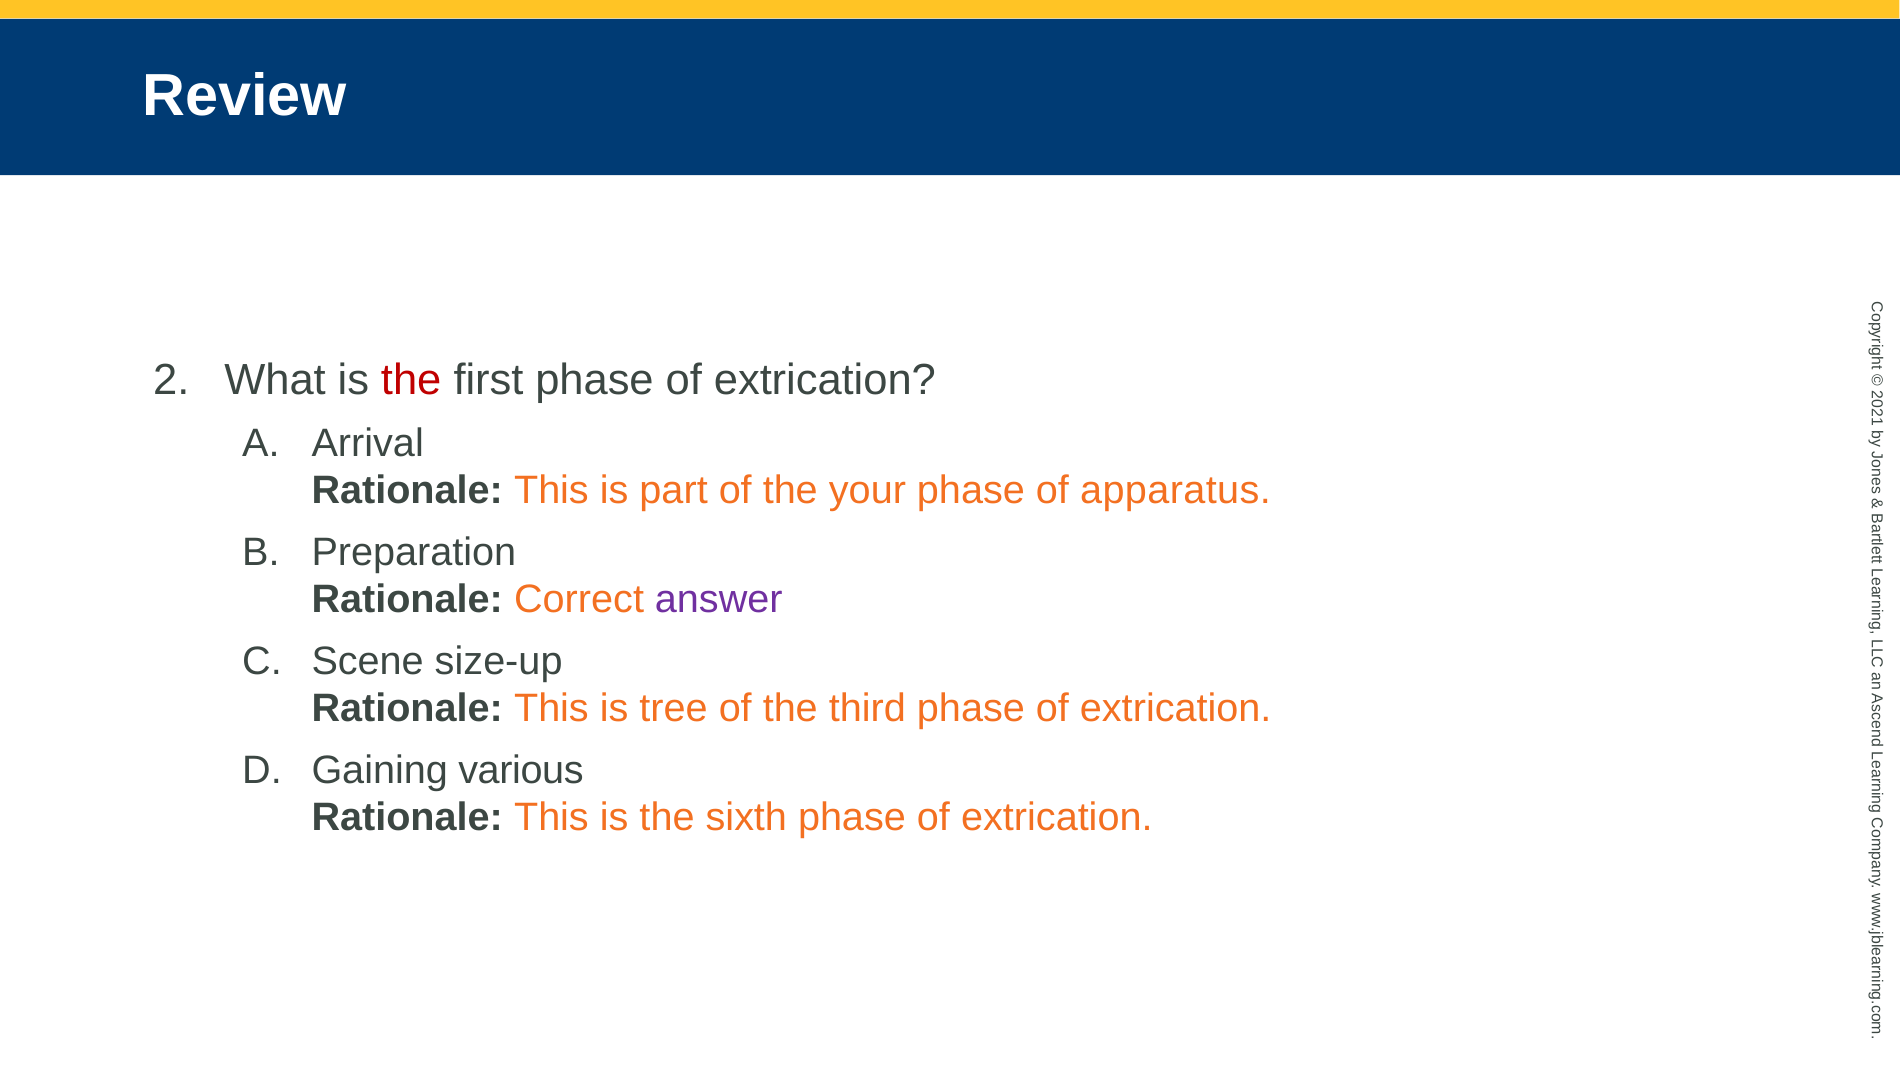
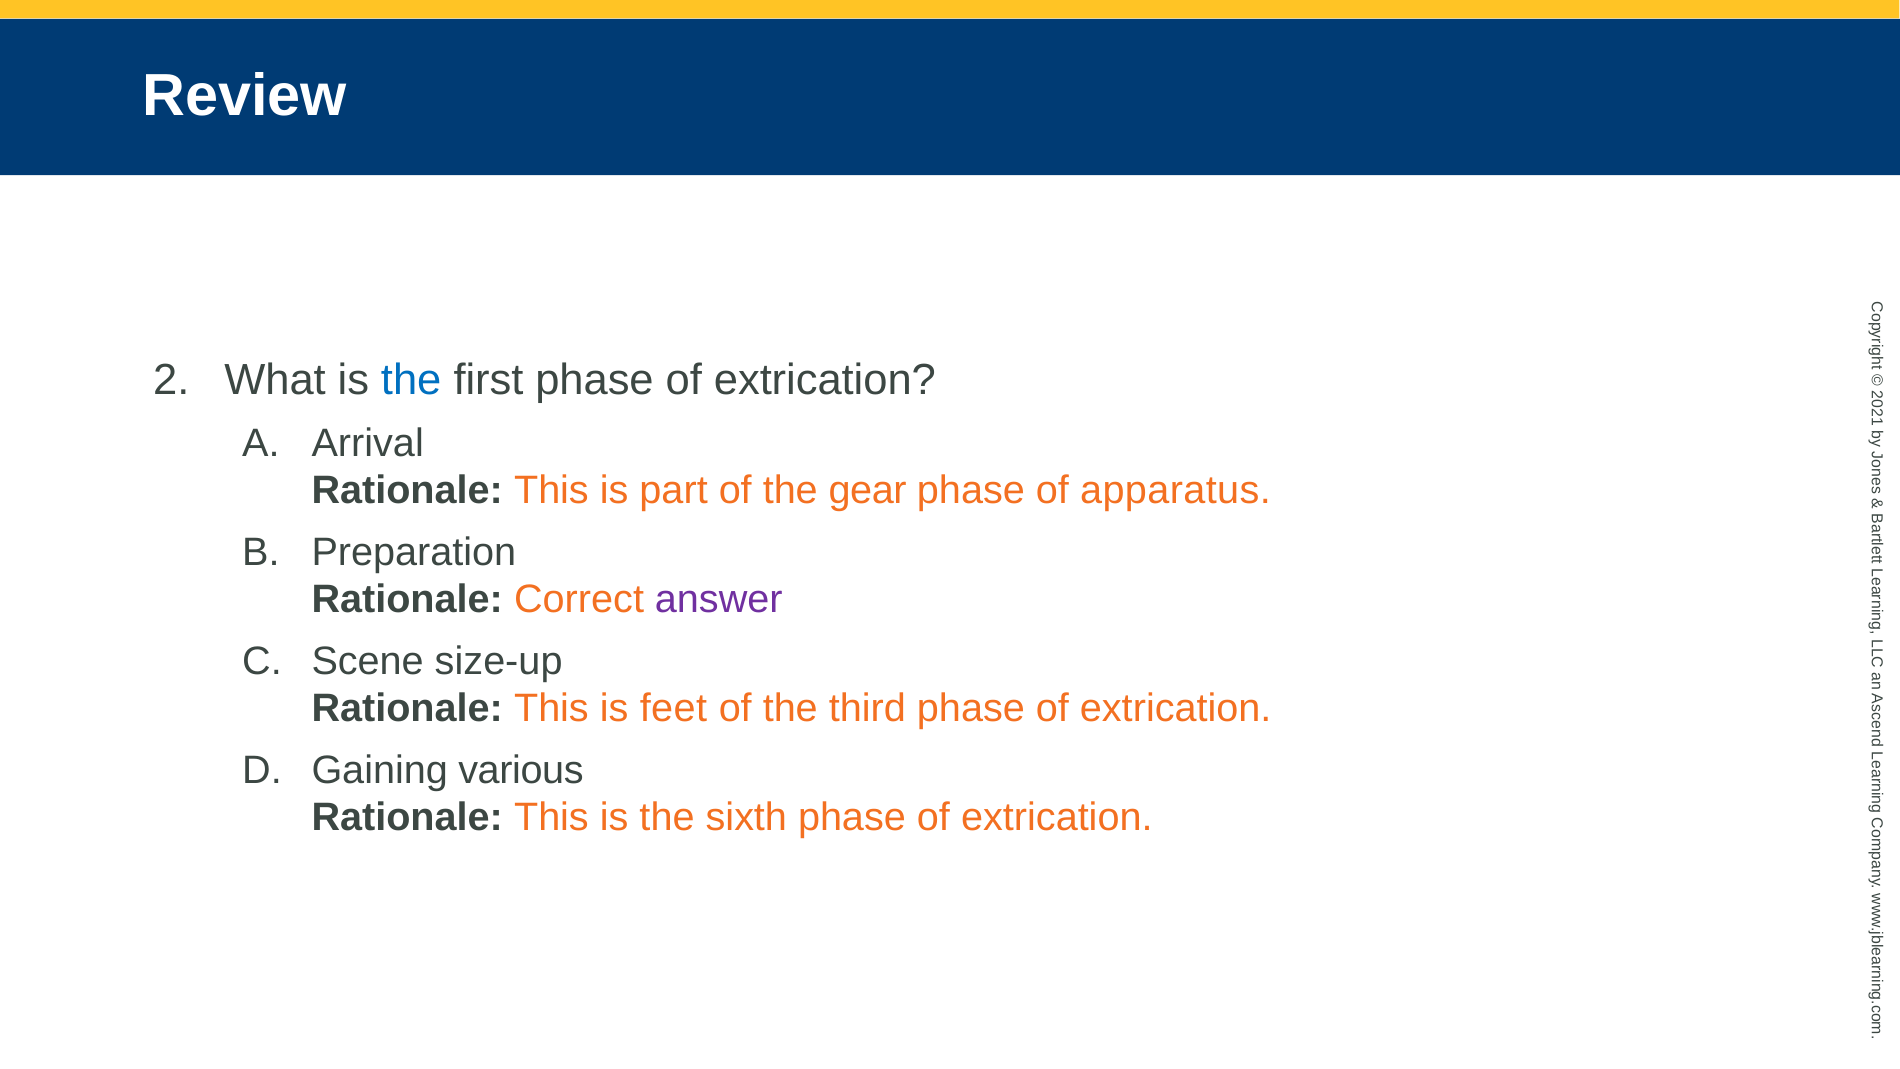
the colour: red -> blue (411, 380)
your: your -> gear (868, 491)
tree: tree -> feet (673, 708)
